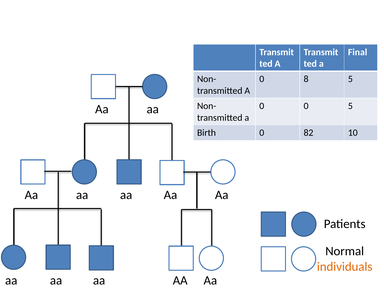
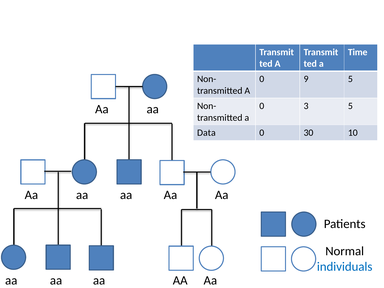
Final: Final -> Time (358, 52)
8: 8 -> 9 (306, 79)
0 0: 0 -> 3 (306, 106)
Birth: Birth -> Data (206, 133)
82: 82 -> 30 (308, 133)
individuals colour: orange -> blue (345, 267)
